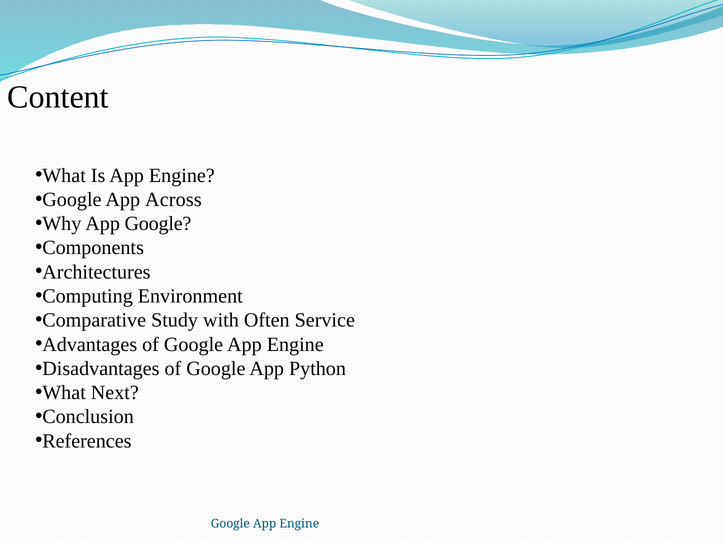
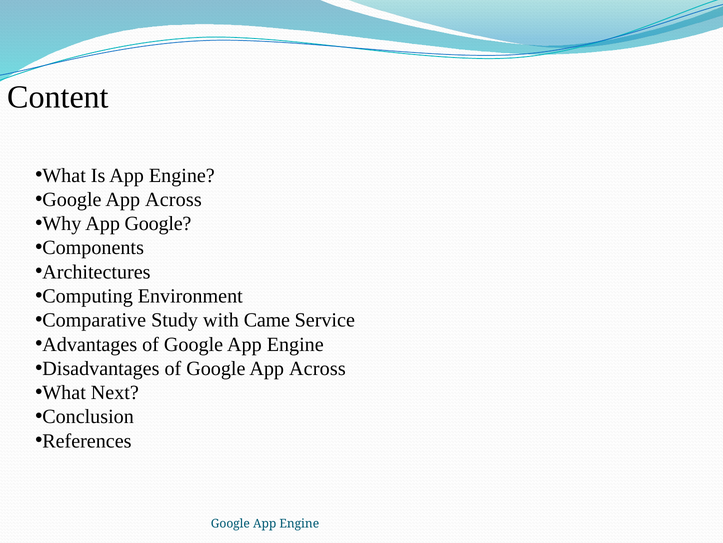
Often: Often -> Came (267, 320)
of Google App Python: Python -> Across (317, 368)
